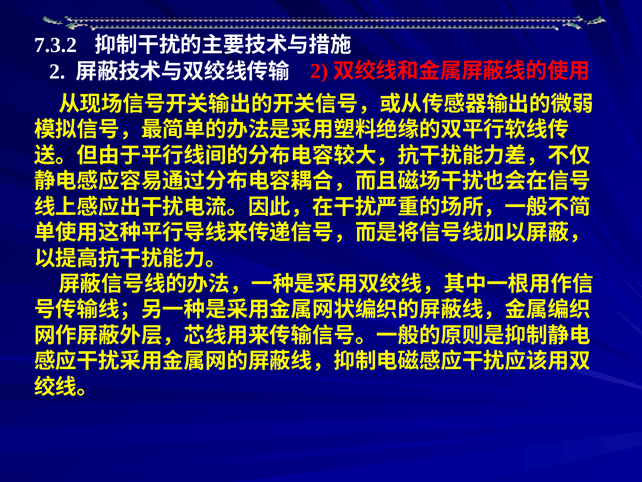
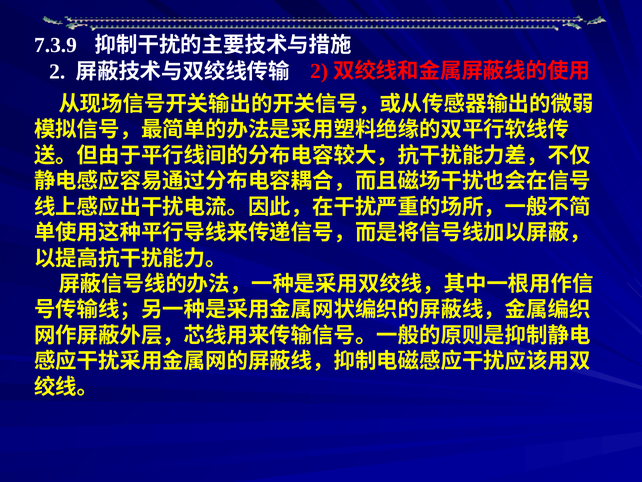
7.3.2: 7.3.2 -> 7.3.9 (56, 45)
